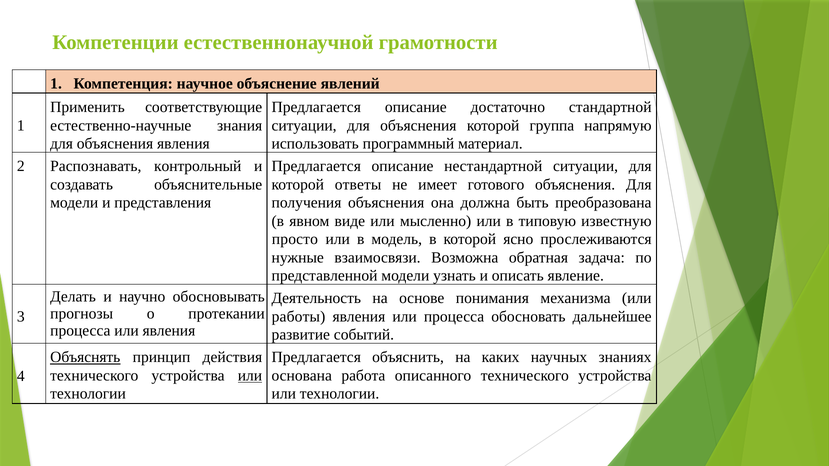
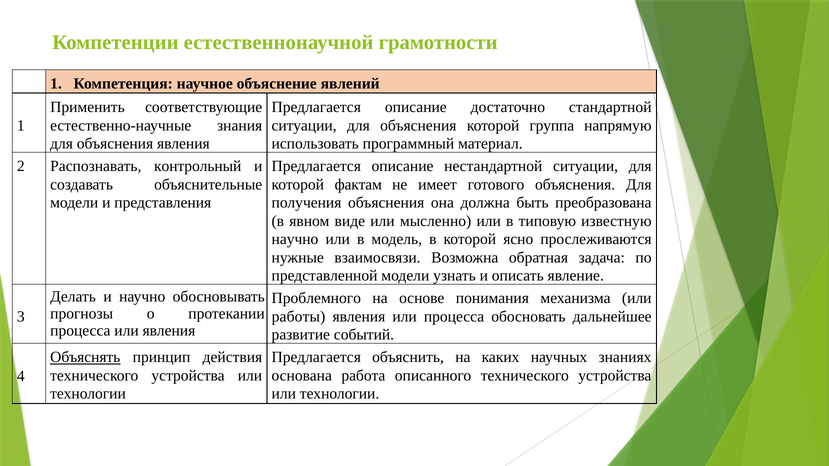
ответы: ответы -> фактам (358, 185)
просто: просто -> научно (295, 239)
Деятельность: Деятельность -> Проблемного (316, 298)
или underline: present -> none (250, 376)
